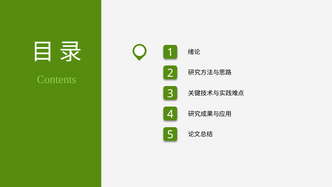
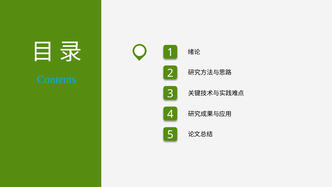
Contents colour: light green -> light blue (57, 79)
